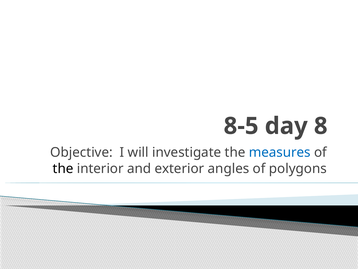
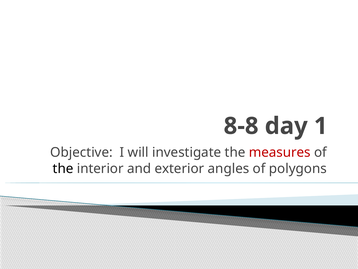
8-5: 8-5 -> 8-8 (241, 126)
8: 8 -> 1 (321, 126)
measures colour: blue -> red (280, 152)
